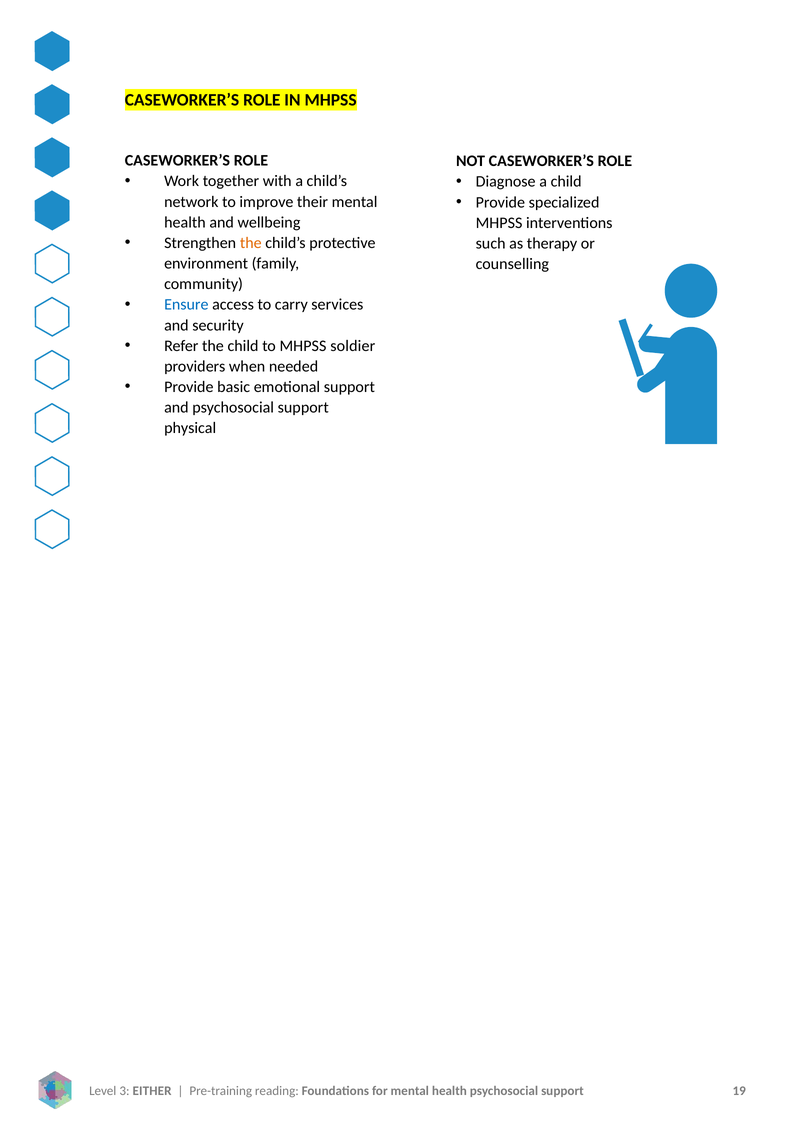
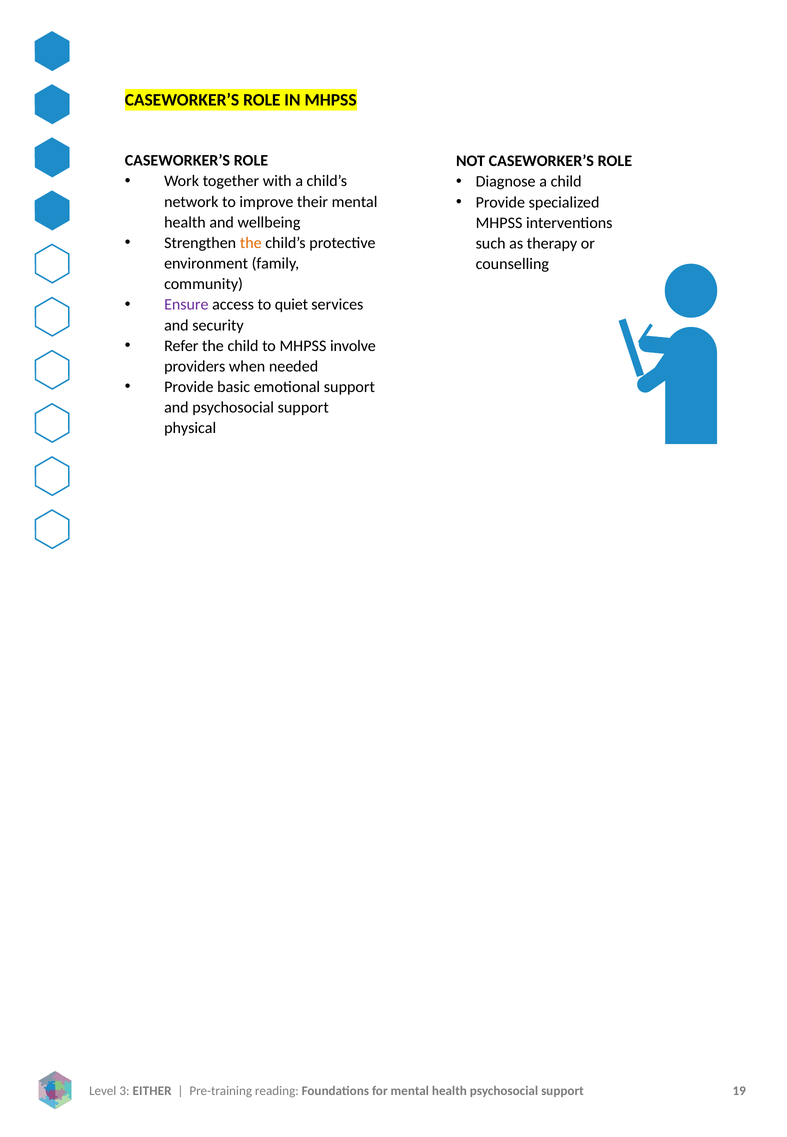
Ensure colour: blue -> purple (186, 305)
carry: carry -> quiet (291, 305)
soldier: soldier -> involve (353, 346)
